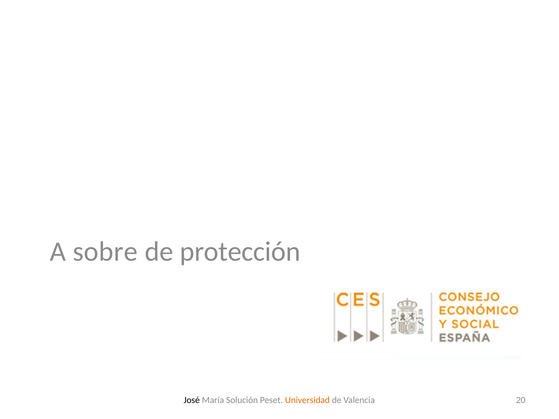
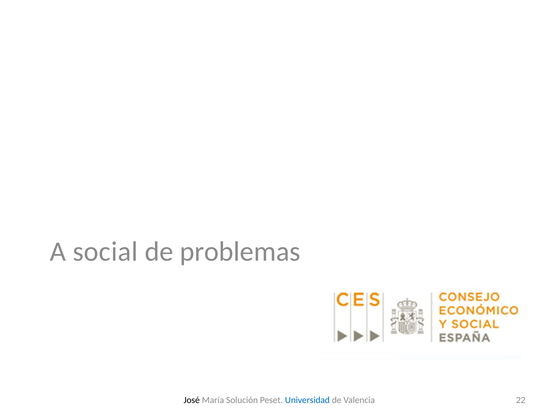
sobre: sobre -> social (105, 252)
protección: protección -> problemas (240, 252)
Universidad colour: orange -> blue (307, 400)
20: 20 -> 22 (521, 400)
